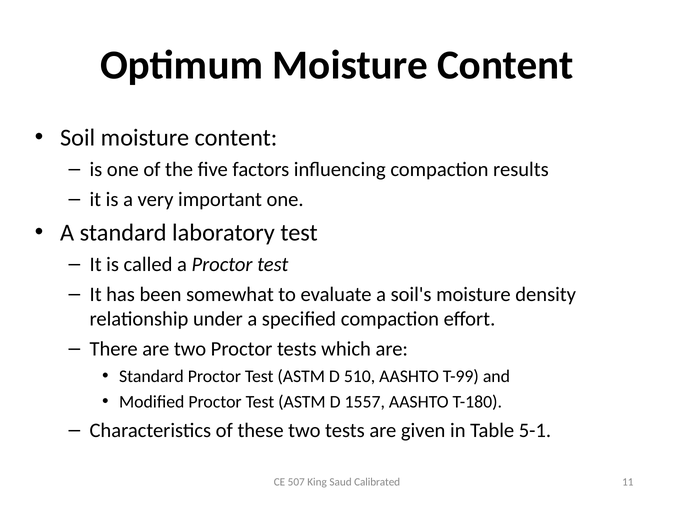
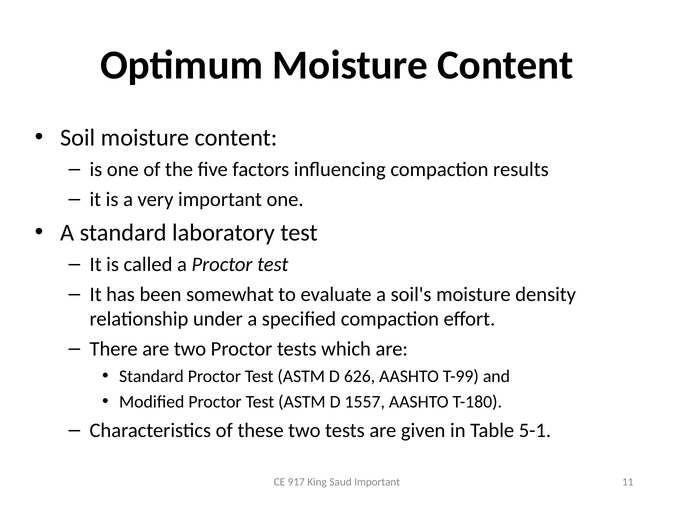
510: 510 -> 626 (360, 377)
507: 507 -> 917 (296, 483)
Saud Calibrated: Calibrated -> Important (377, 483)
